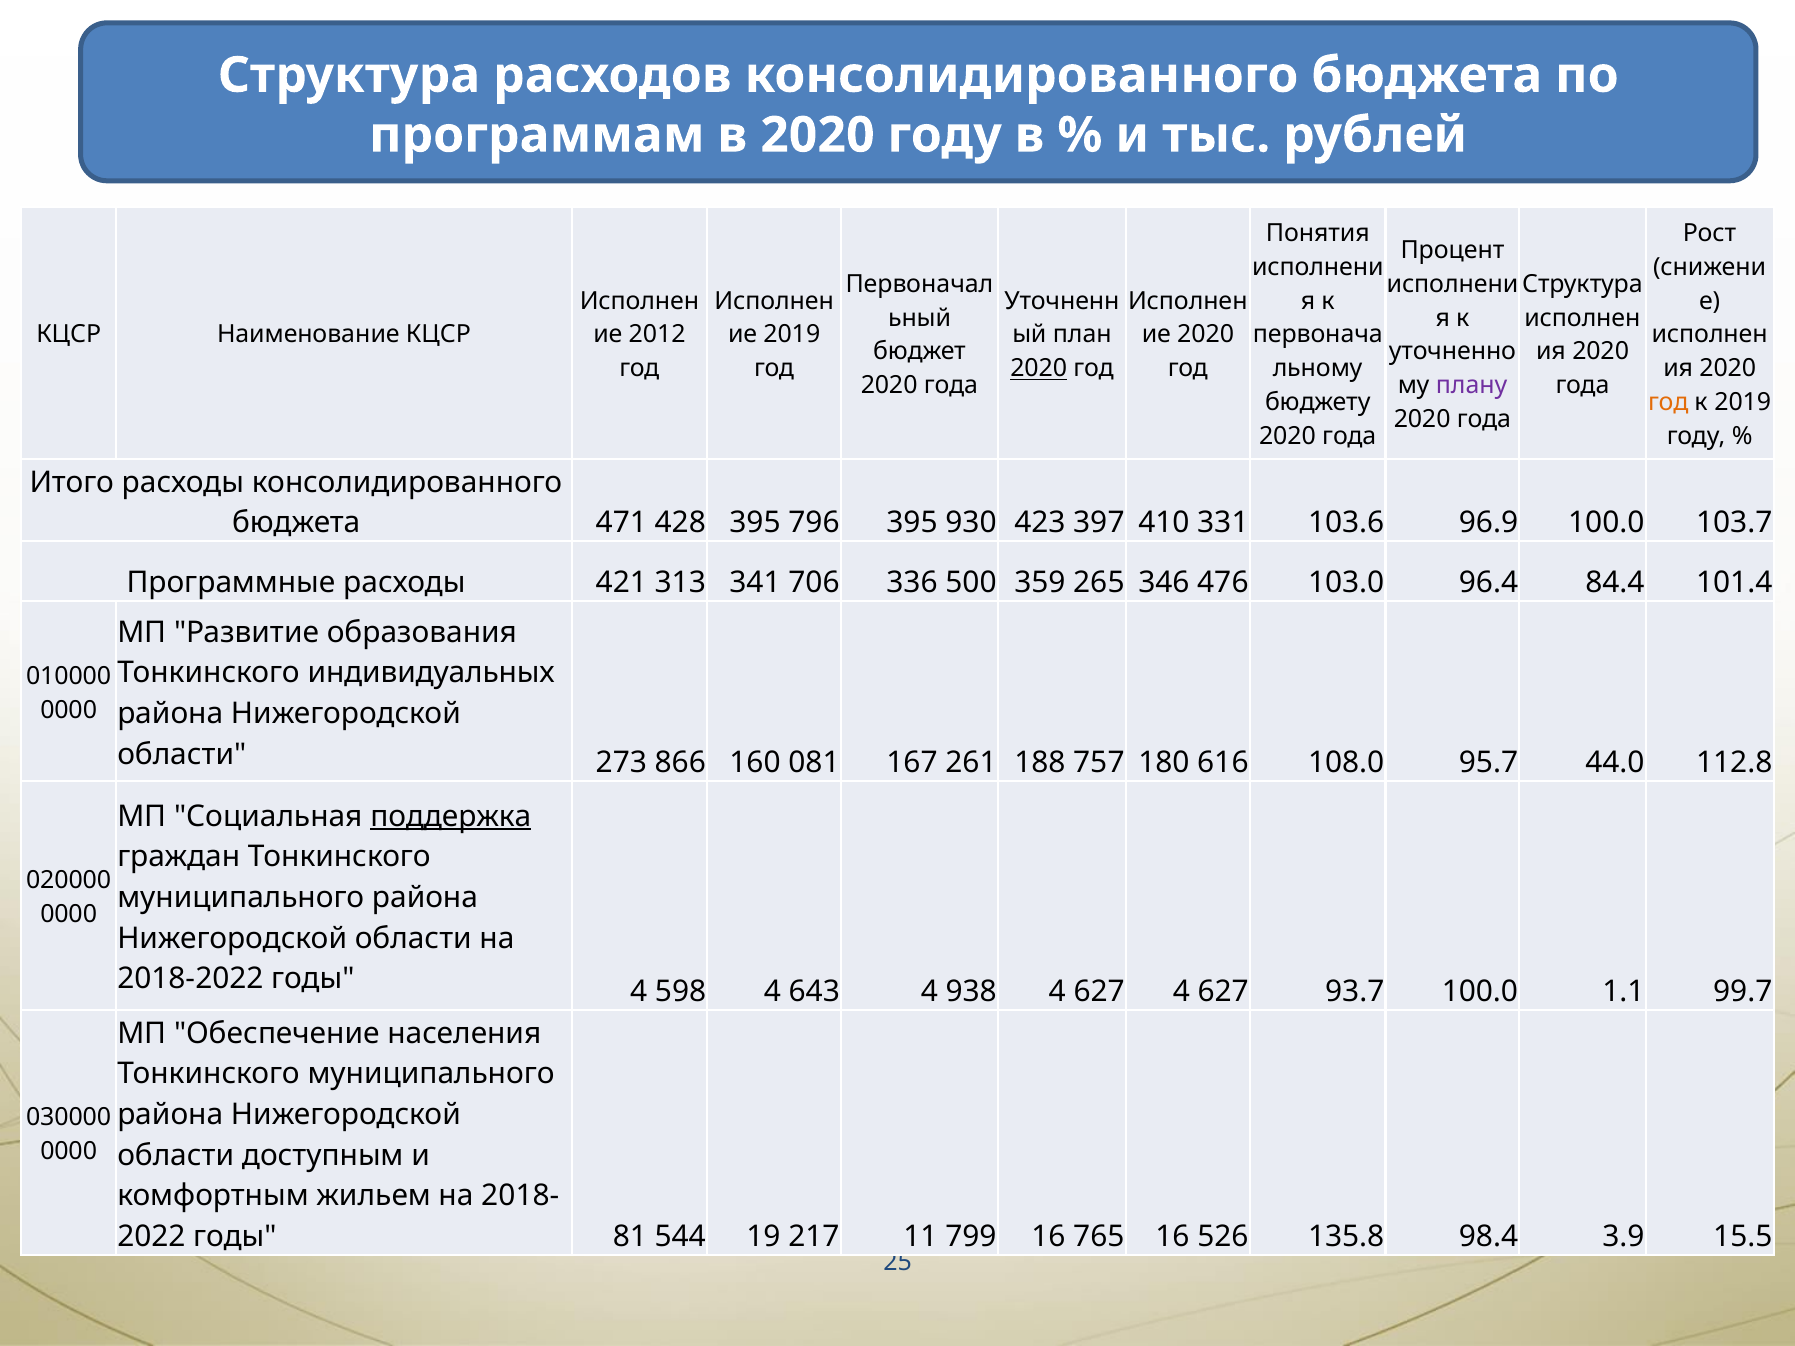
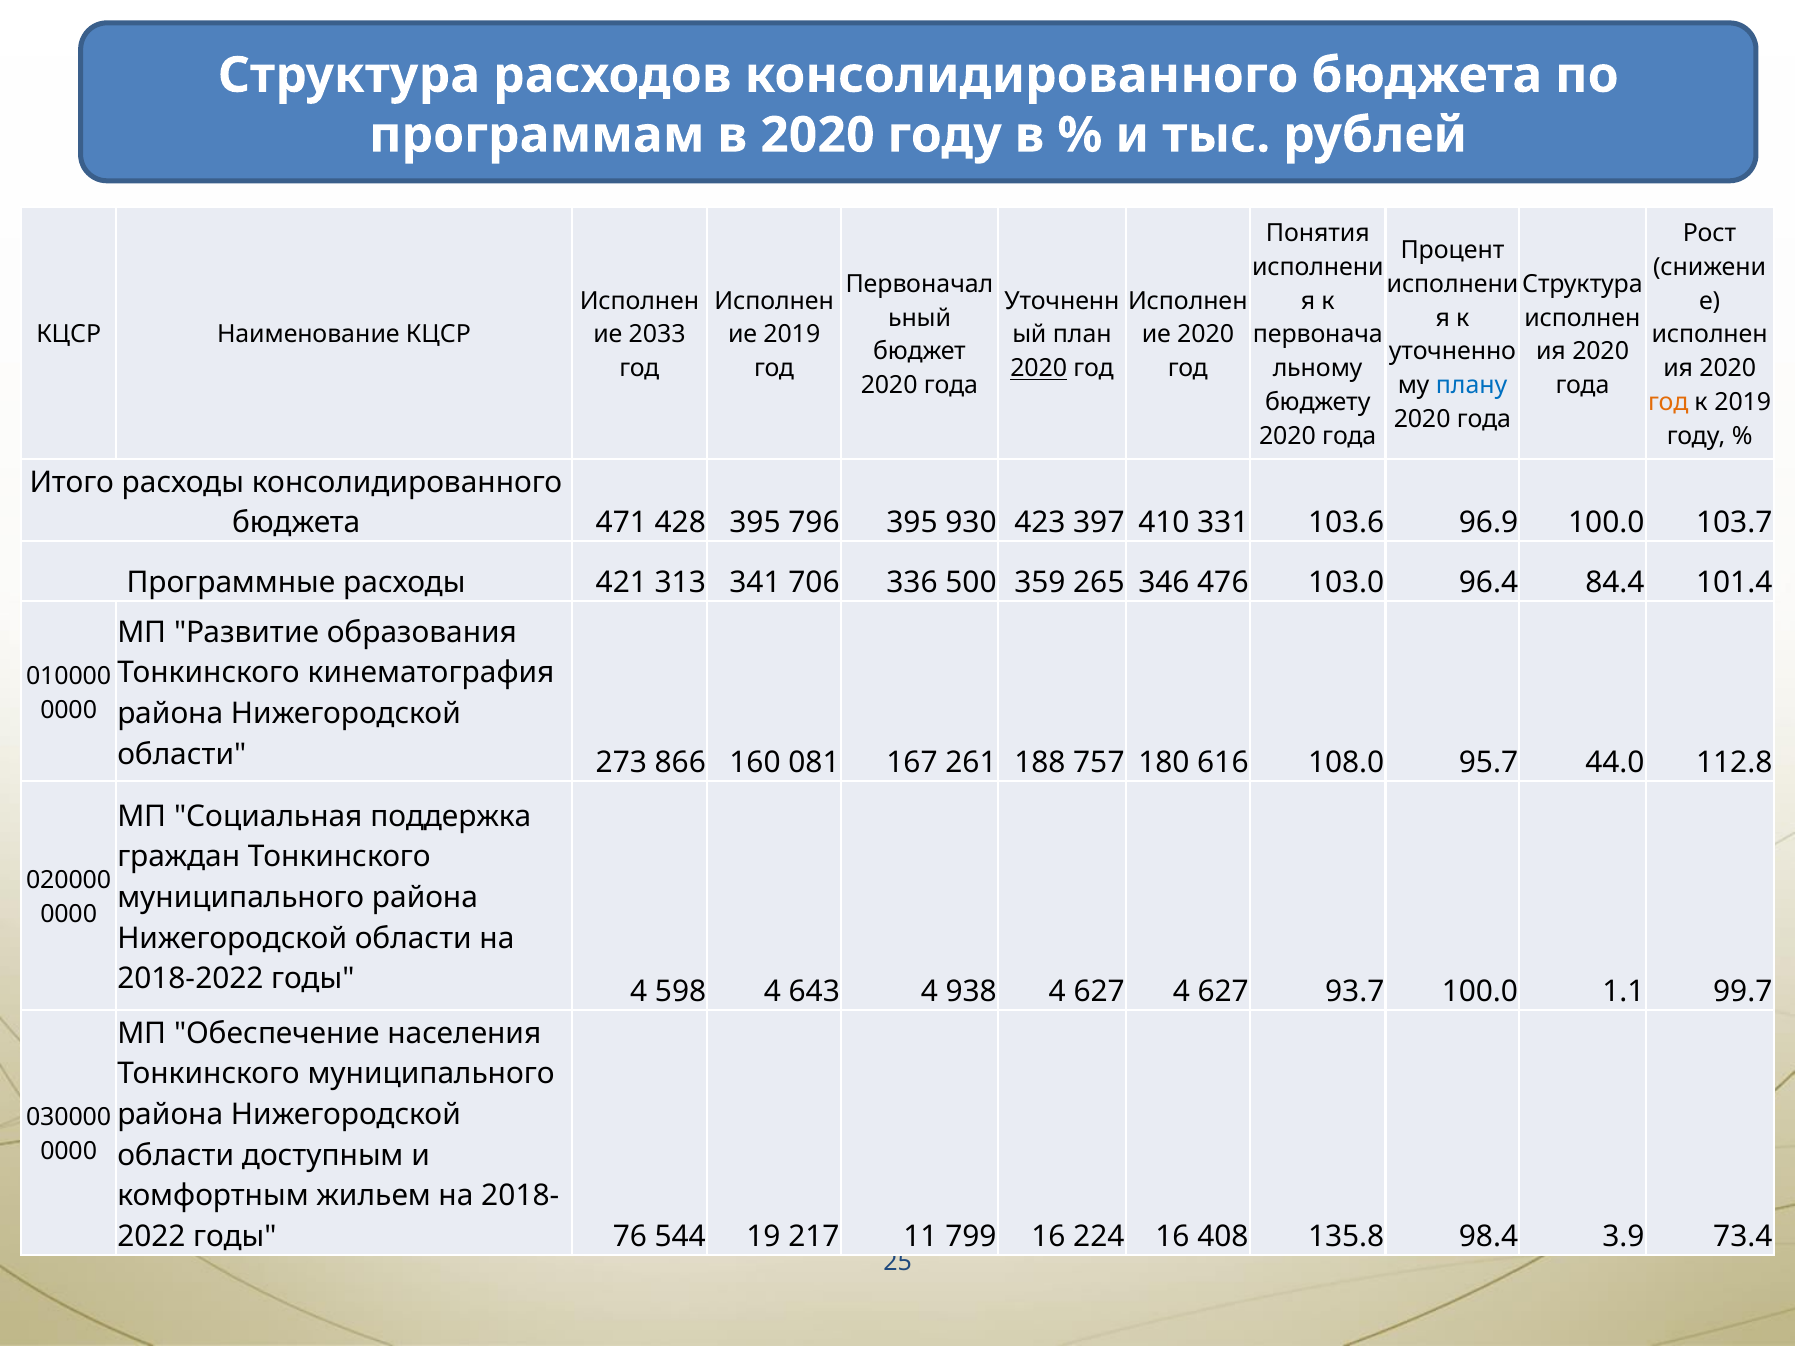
2012: 2012 -> 2033 (657, 335)
плану colour: purple -> blue (1472, 386)
индивидуальных: индивидуальных -> кинематография (431, 673)
поддержка underline: present -> none (451, 816)
81: 81 -> 76 (630, 1237)
765: 765 -> 224 (1099, 1237)
526: 526 -> 408 (1223, 1237)
15.5: 15.5 -> 73.4 (1743, 1237)
